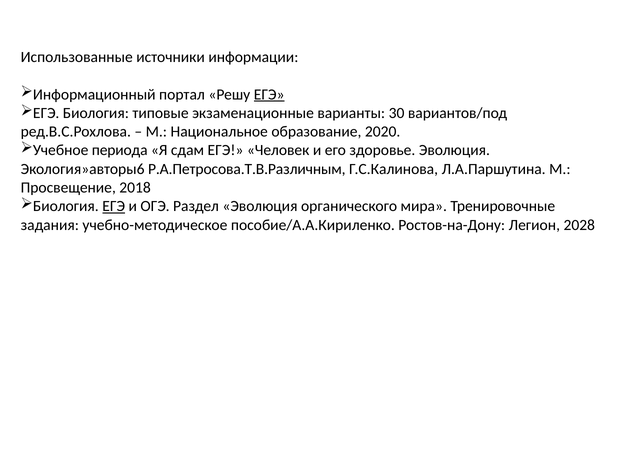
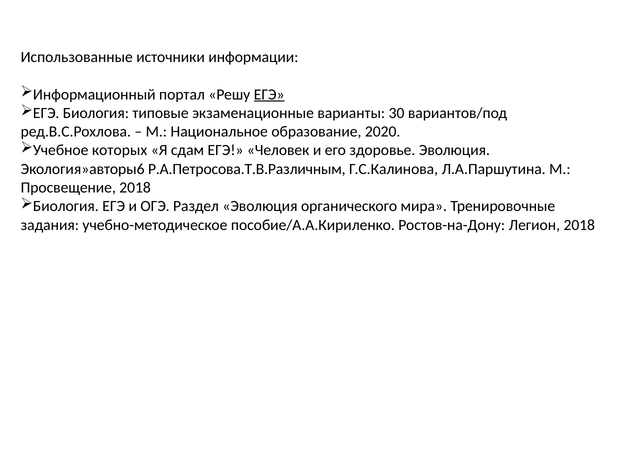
периода: периода -> которых (120, 150)
ЕГЭ underline: present -> none (114, 206)
Легион 2028: 2028 -> 2018 (579, 225)
